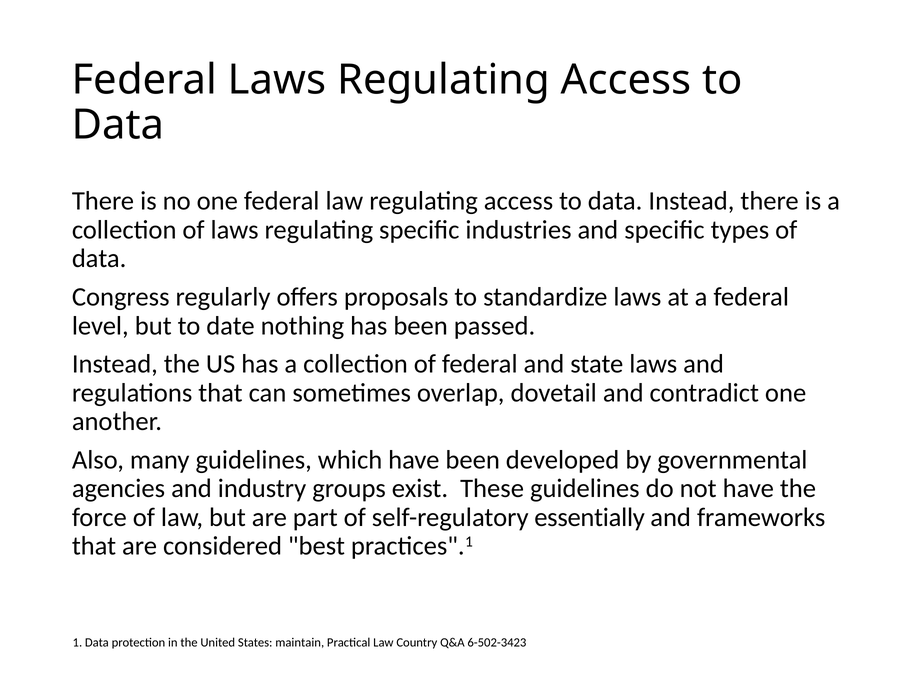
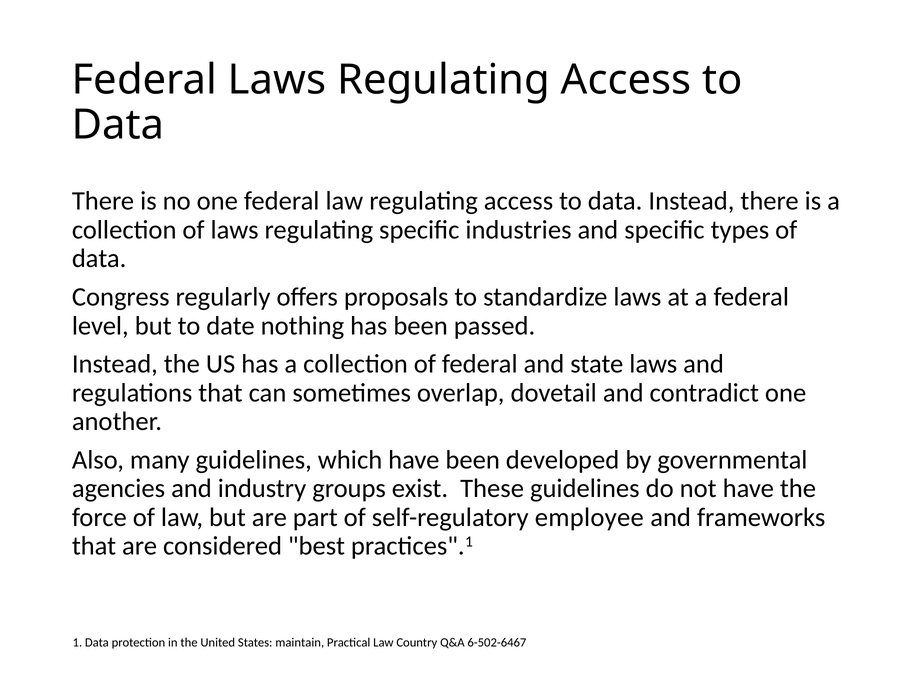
essentially: essentially -> employee (589, 517)
6-502-3423: 6-502-3423 -> 6-502-6467 (497, 643)
